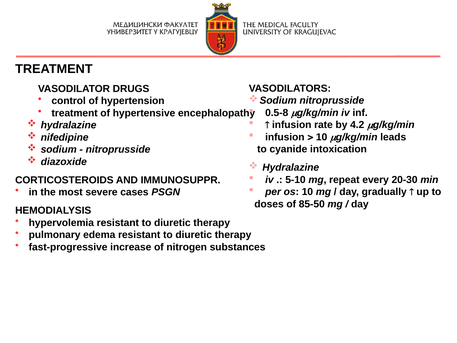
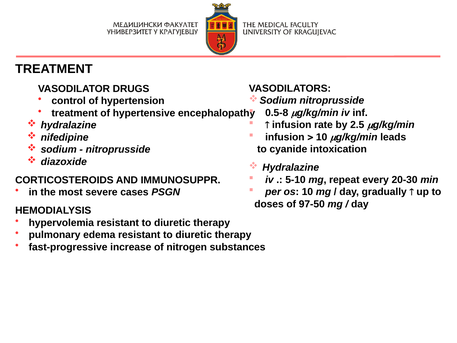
4.2: 4.2 -> 2.5 (357, 125)
85-50: 85-50 -> 97-50 (312, 204)
